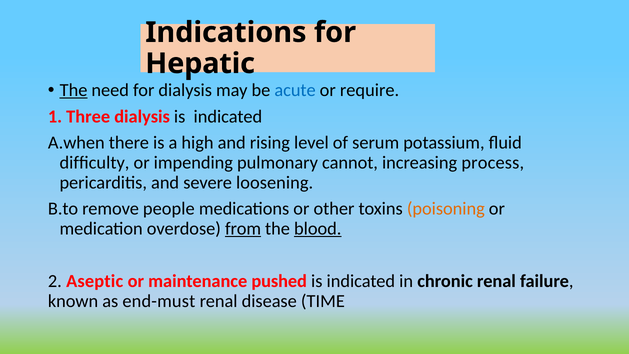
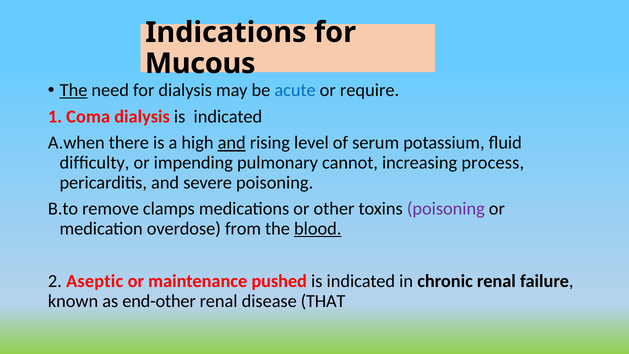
Hepatic: Hepatic -> Mucous (200, 63)
Three: Three -> Coma (88, 116)
and underline: none -> present (232, 143)
severe loosening: loosening -> poisoning (275, 182)
people: people -> clamps (169, 209)
poisoning colour: orange -> purple (446, 209)
from underline: present -> none (243, 228)
end-must: end-must -> end-other (159, 301)
TIME: TIME -> THAT (323, 301)
